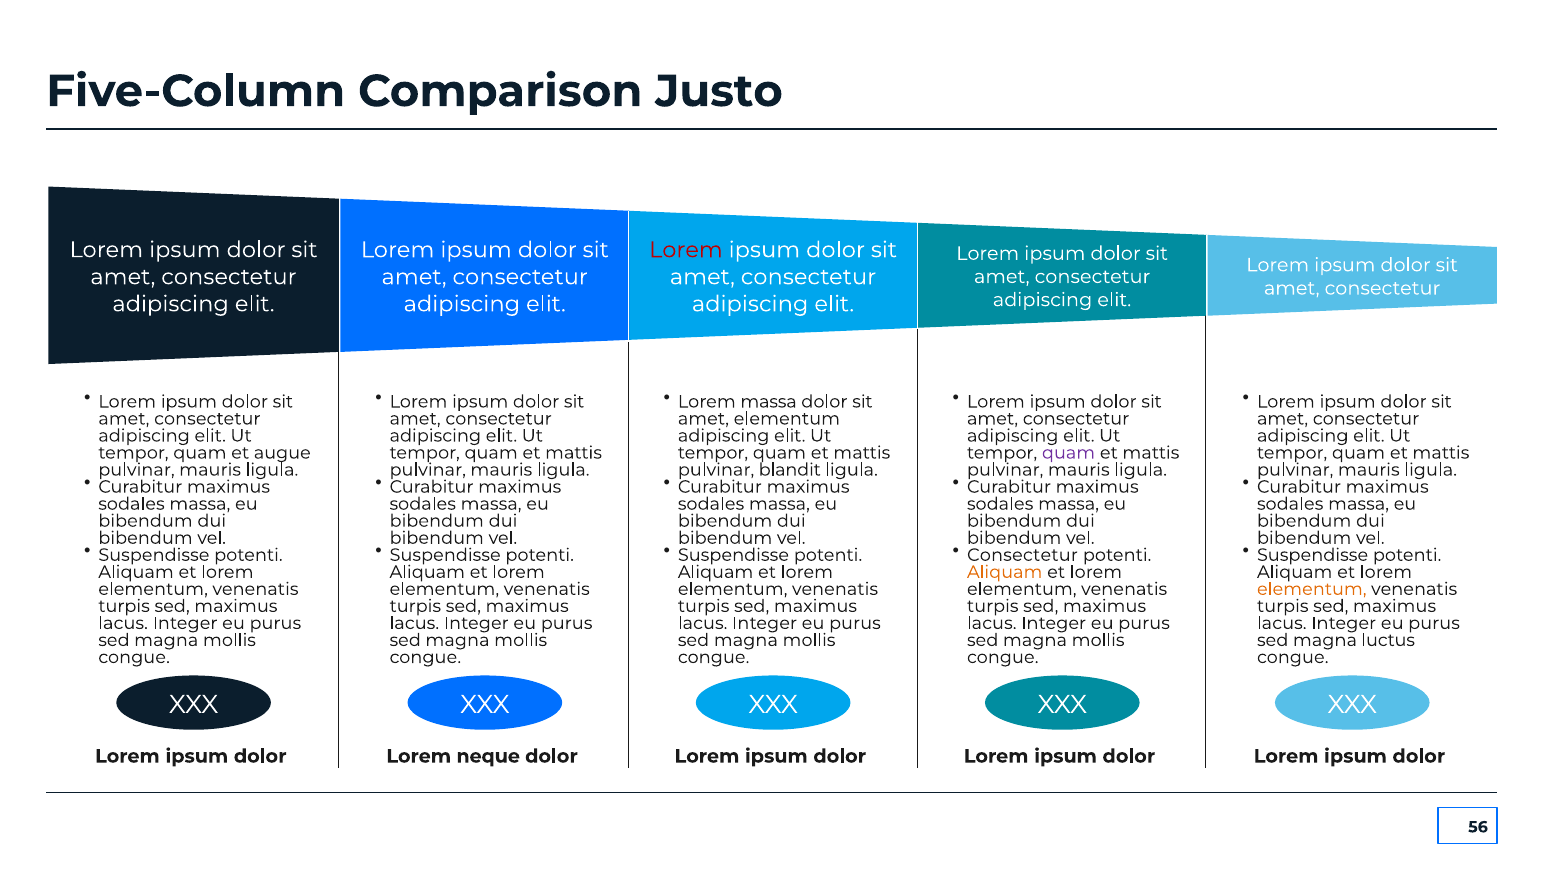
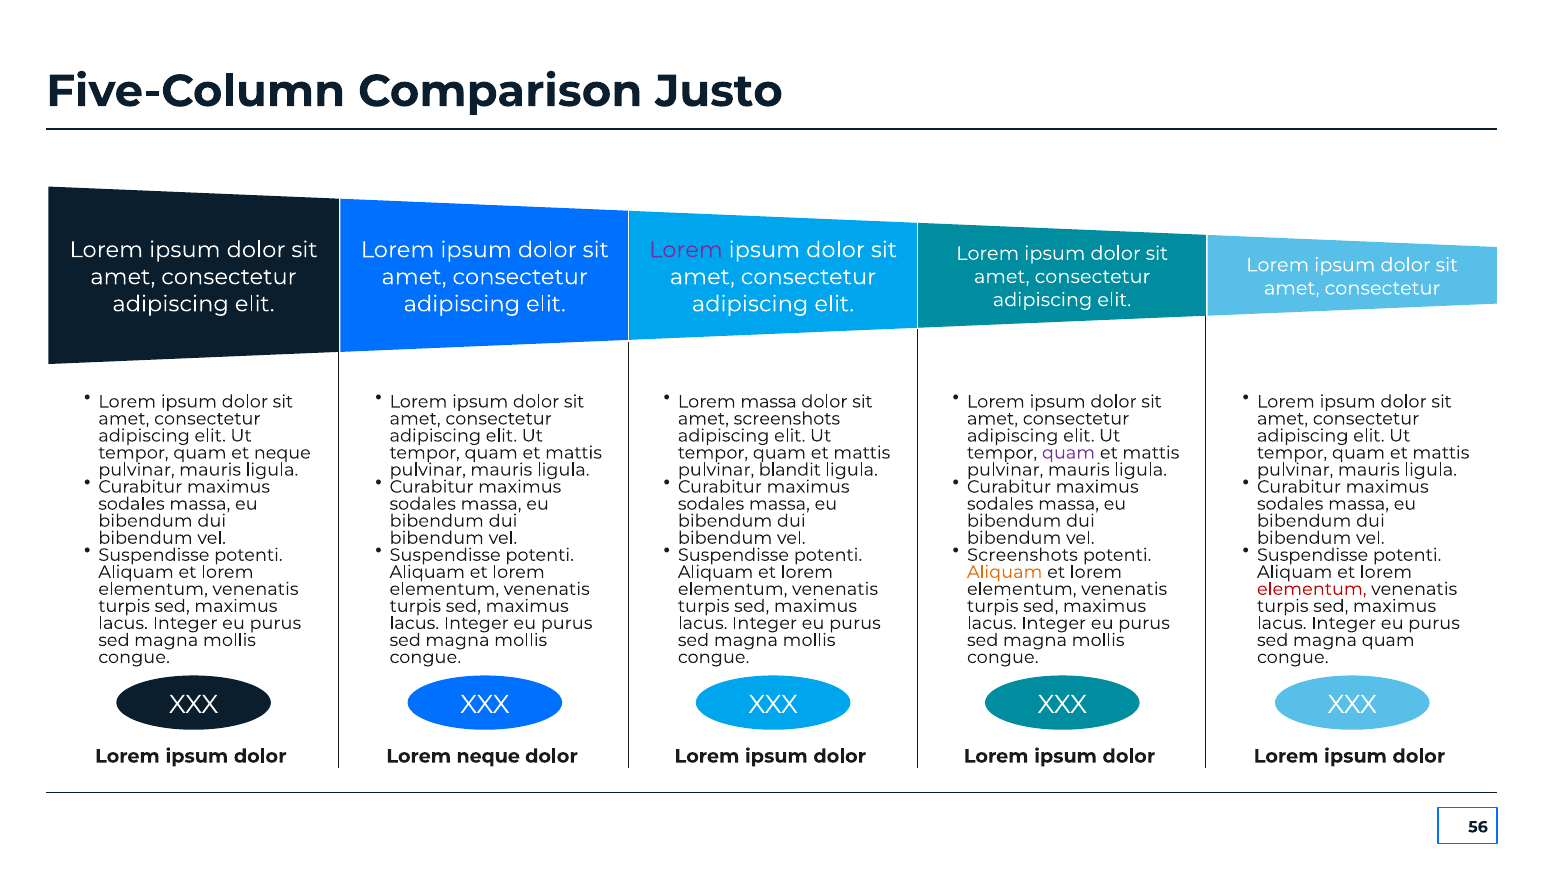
Lorem colour: red -> purple (686, 250)
amet elementum: elementum -> screenshots (787, 419)
et augue: augue -> neque (282, 453)
Consectetur: Consectetur -> Screenshots (1022, 555)
elementum colour: orange -> red (1312, 589)
magna luctus: luctus -> quam (1388, 640)
